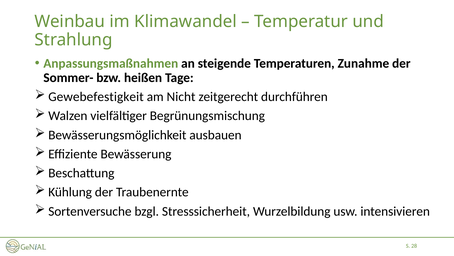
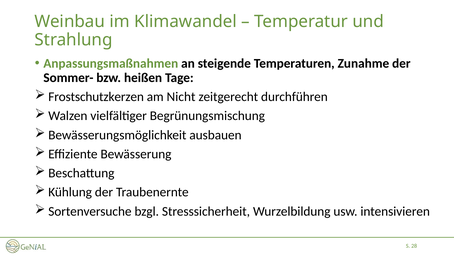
Gewebefestigkeit: Gewebefestigkeit -> Frostschutzkerzen (96, 97)
